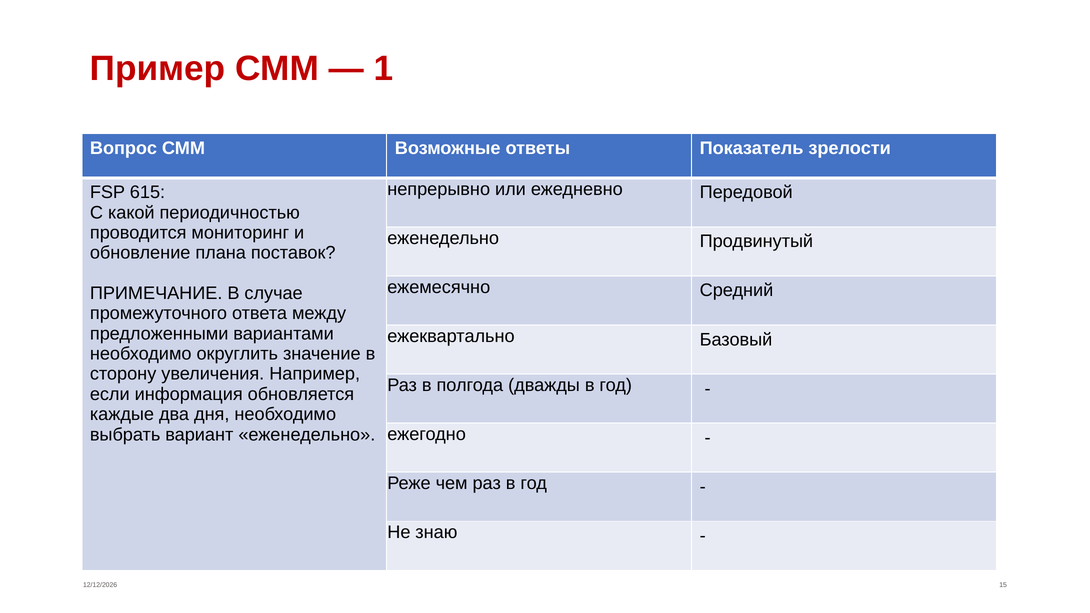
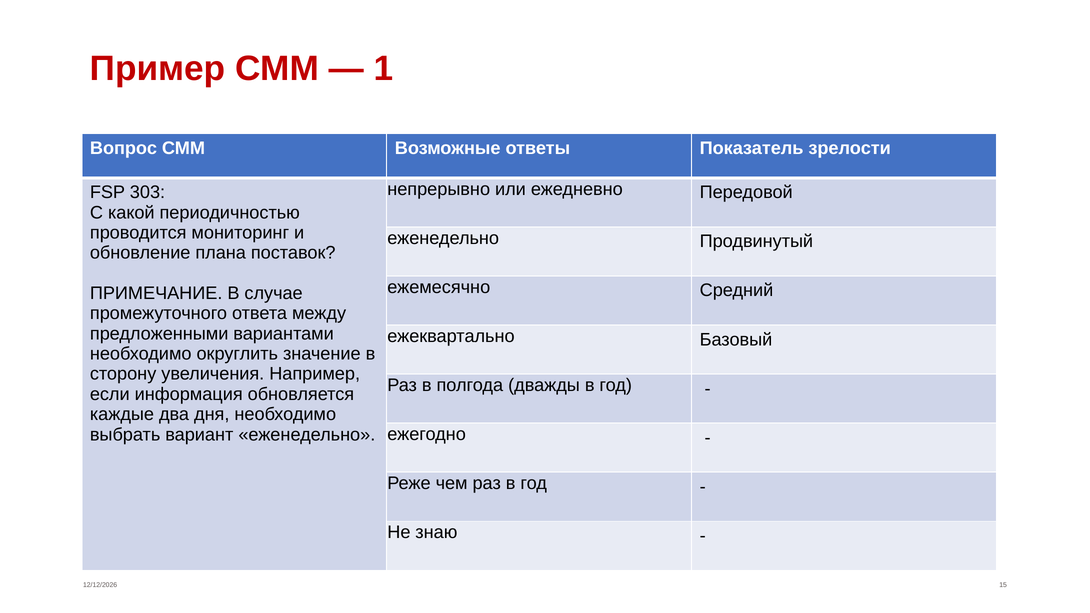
615: 615 -> 303 (147, 192)
